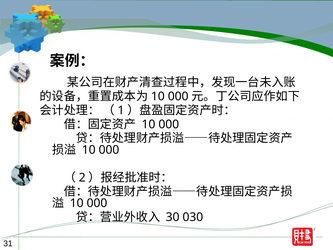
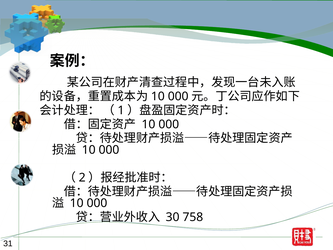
030: 030 -> 758 (193, 217)
